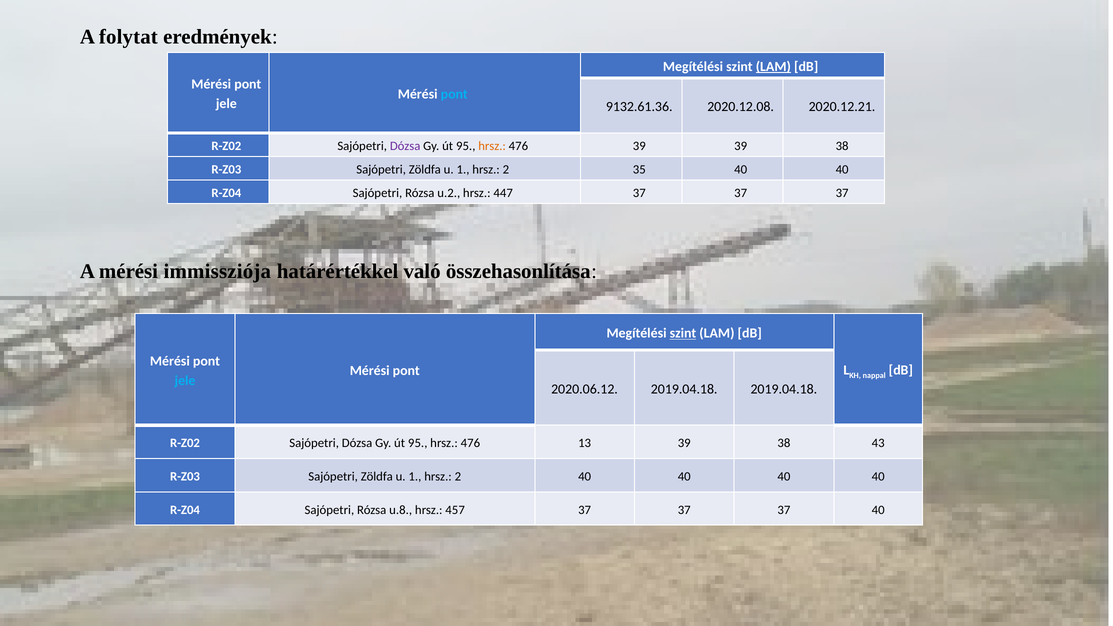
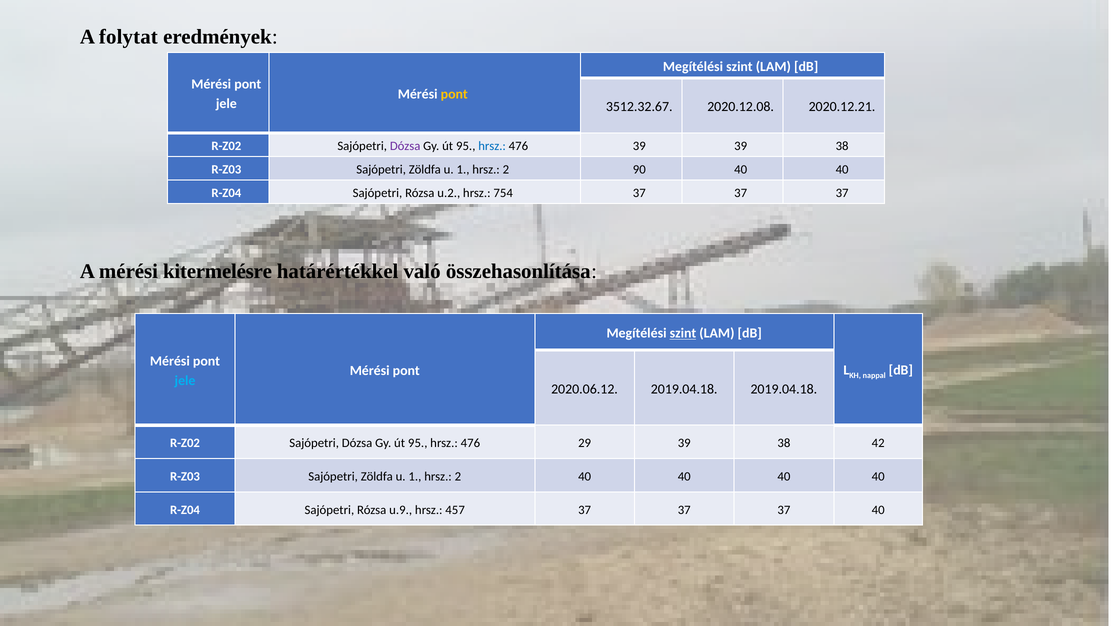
LAM underline: present -> none (773, 67)
pont colour: light blue -> yellow (454, 94)
9132.61.36: 9132.61.36 -> 3512.32.67 (639, 107)
hrsz colour: orange -> blue (492, 146)
35: 35 -> 90 (639, 170)
447: 447 -> 754 (503, 193)
immissziója: immissziója -> kitermelésre (217, 271)
13: 13 -> 29 (585, 443)
43: 43 -> 42 (878, 443)
u.8: u.8 -> u.9 (401, 510)
